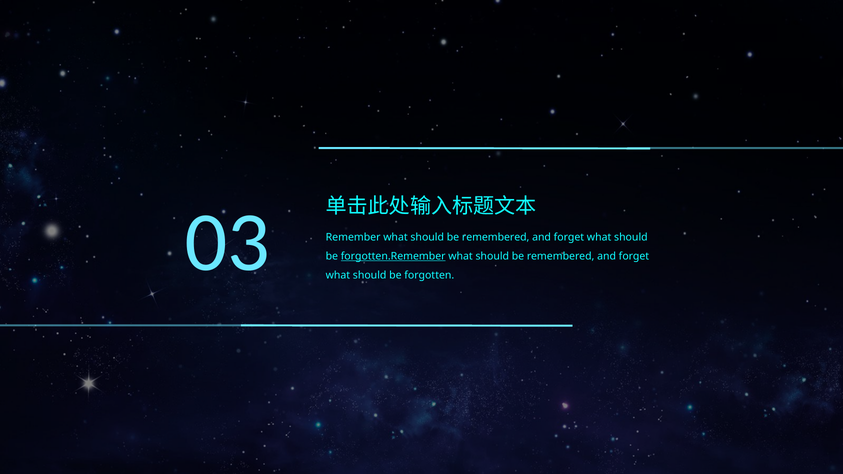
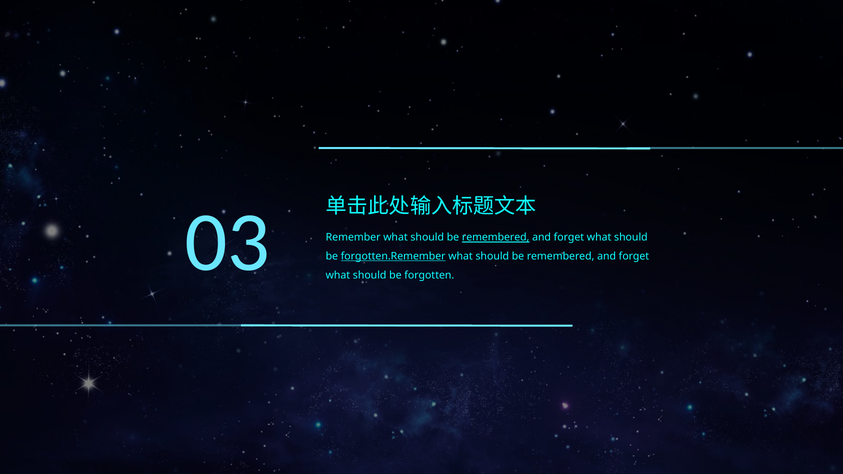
remembered underline: none -> present (496, 238)
